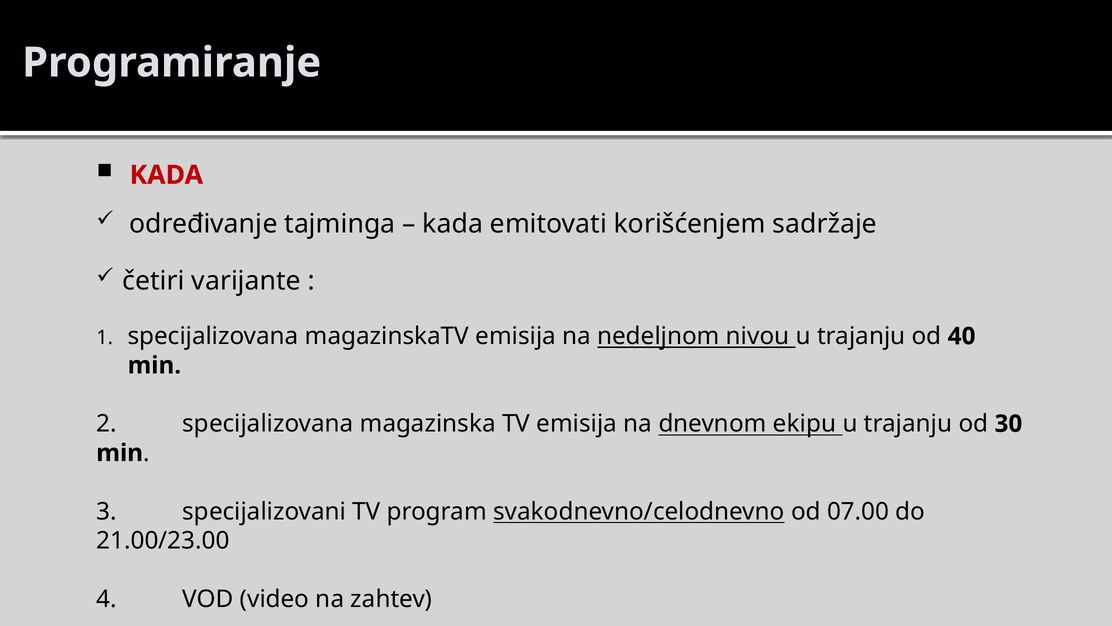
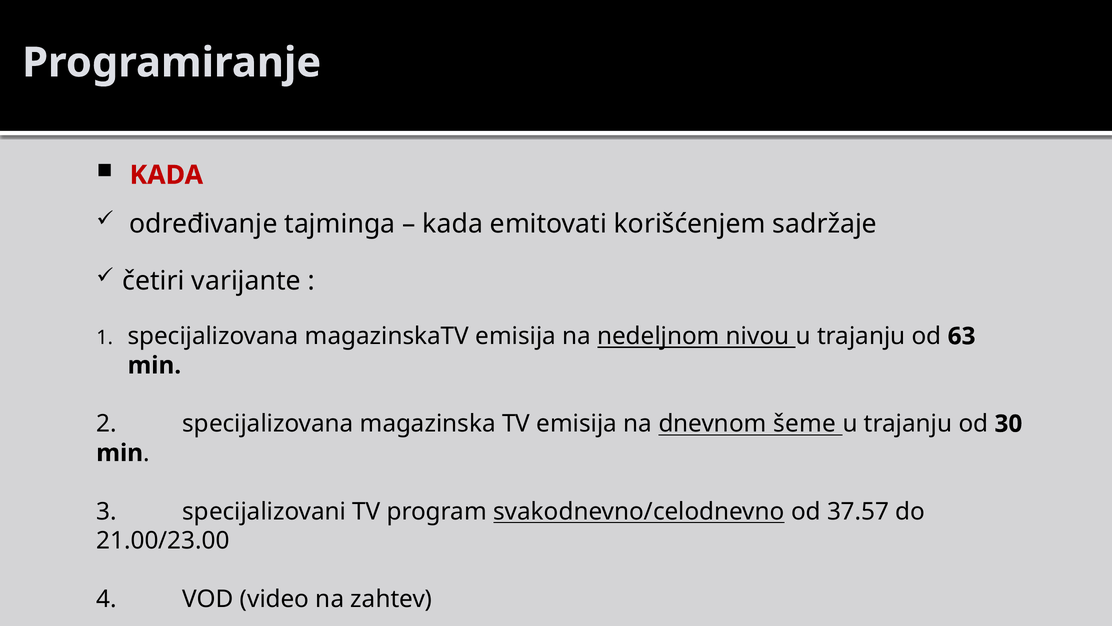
40: 40 -> 63 (962, 336)
ekipu: ekipu -> šeme (804, 424)
07.00: 07.00 -> 37.57 (858, 511)
